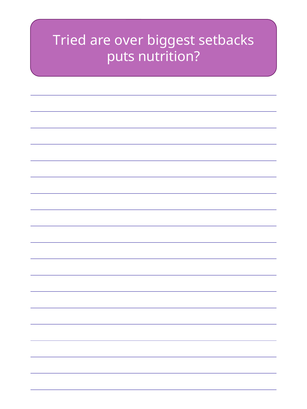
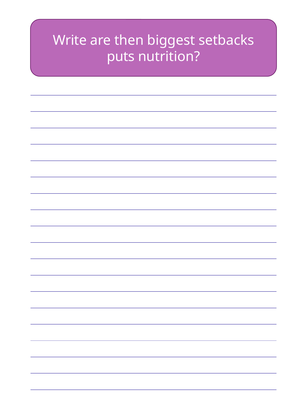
Tried: Tried -> Write (70, 40)
over: over -> then (129, 40)
